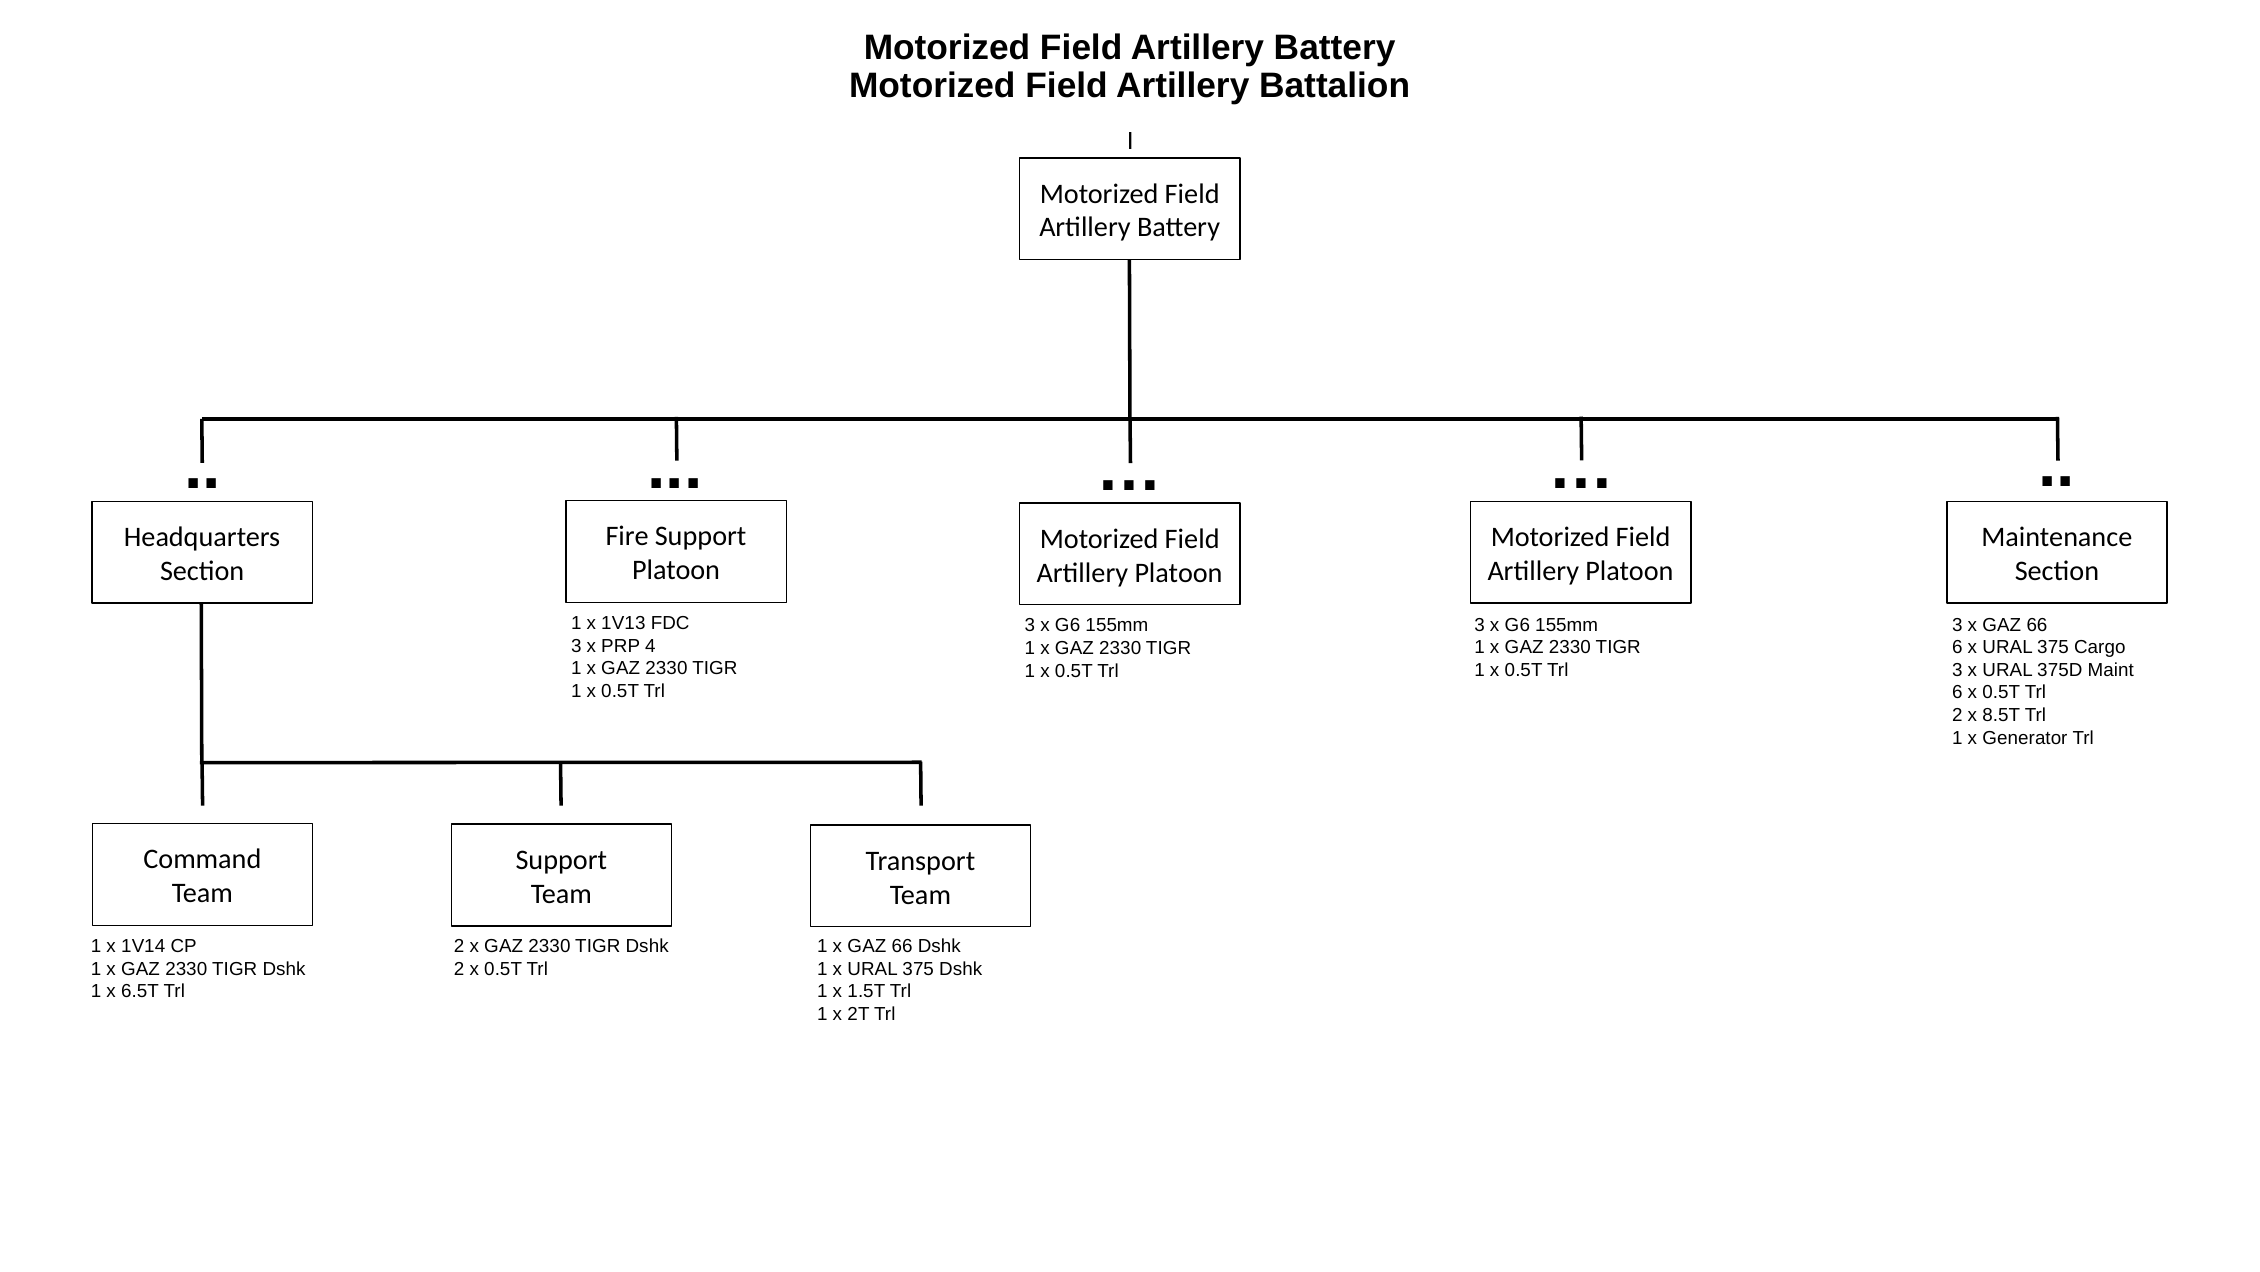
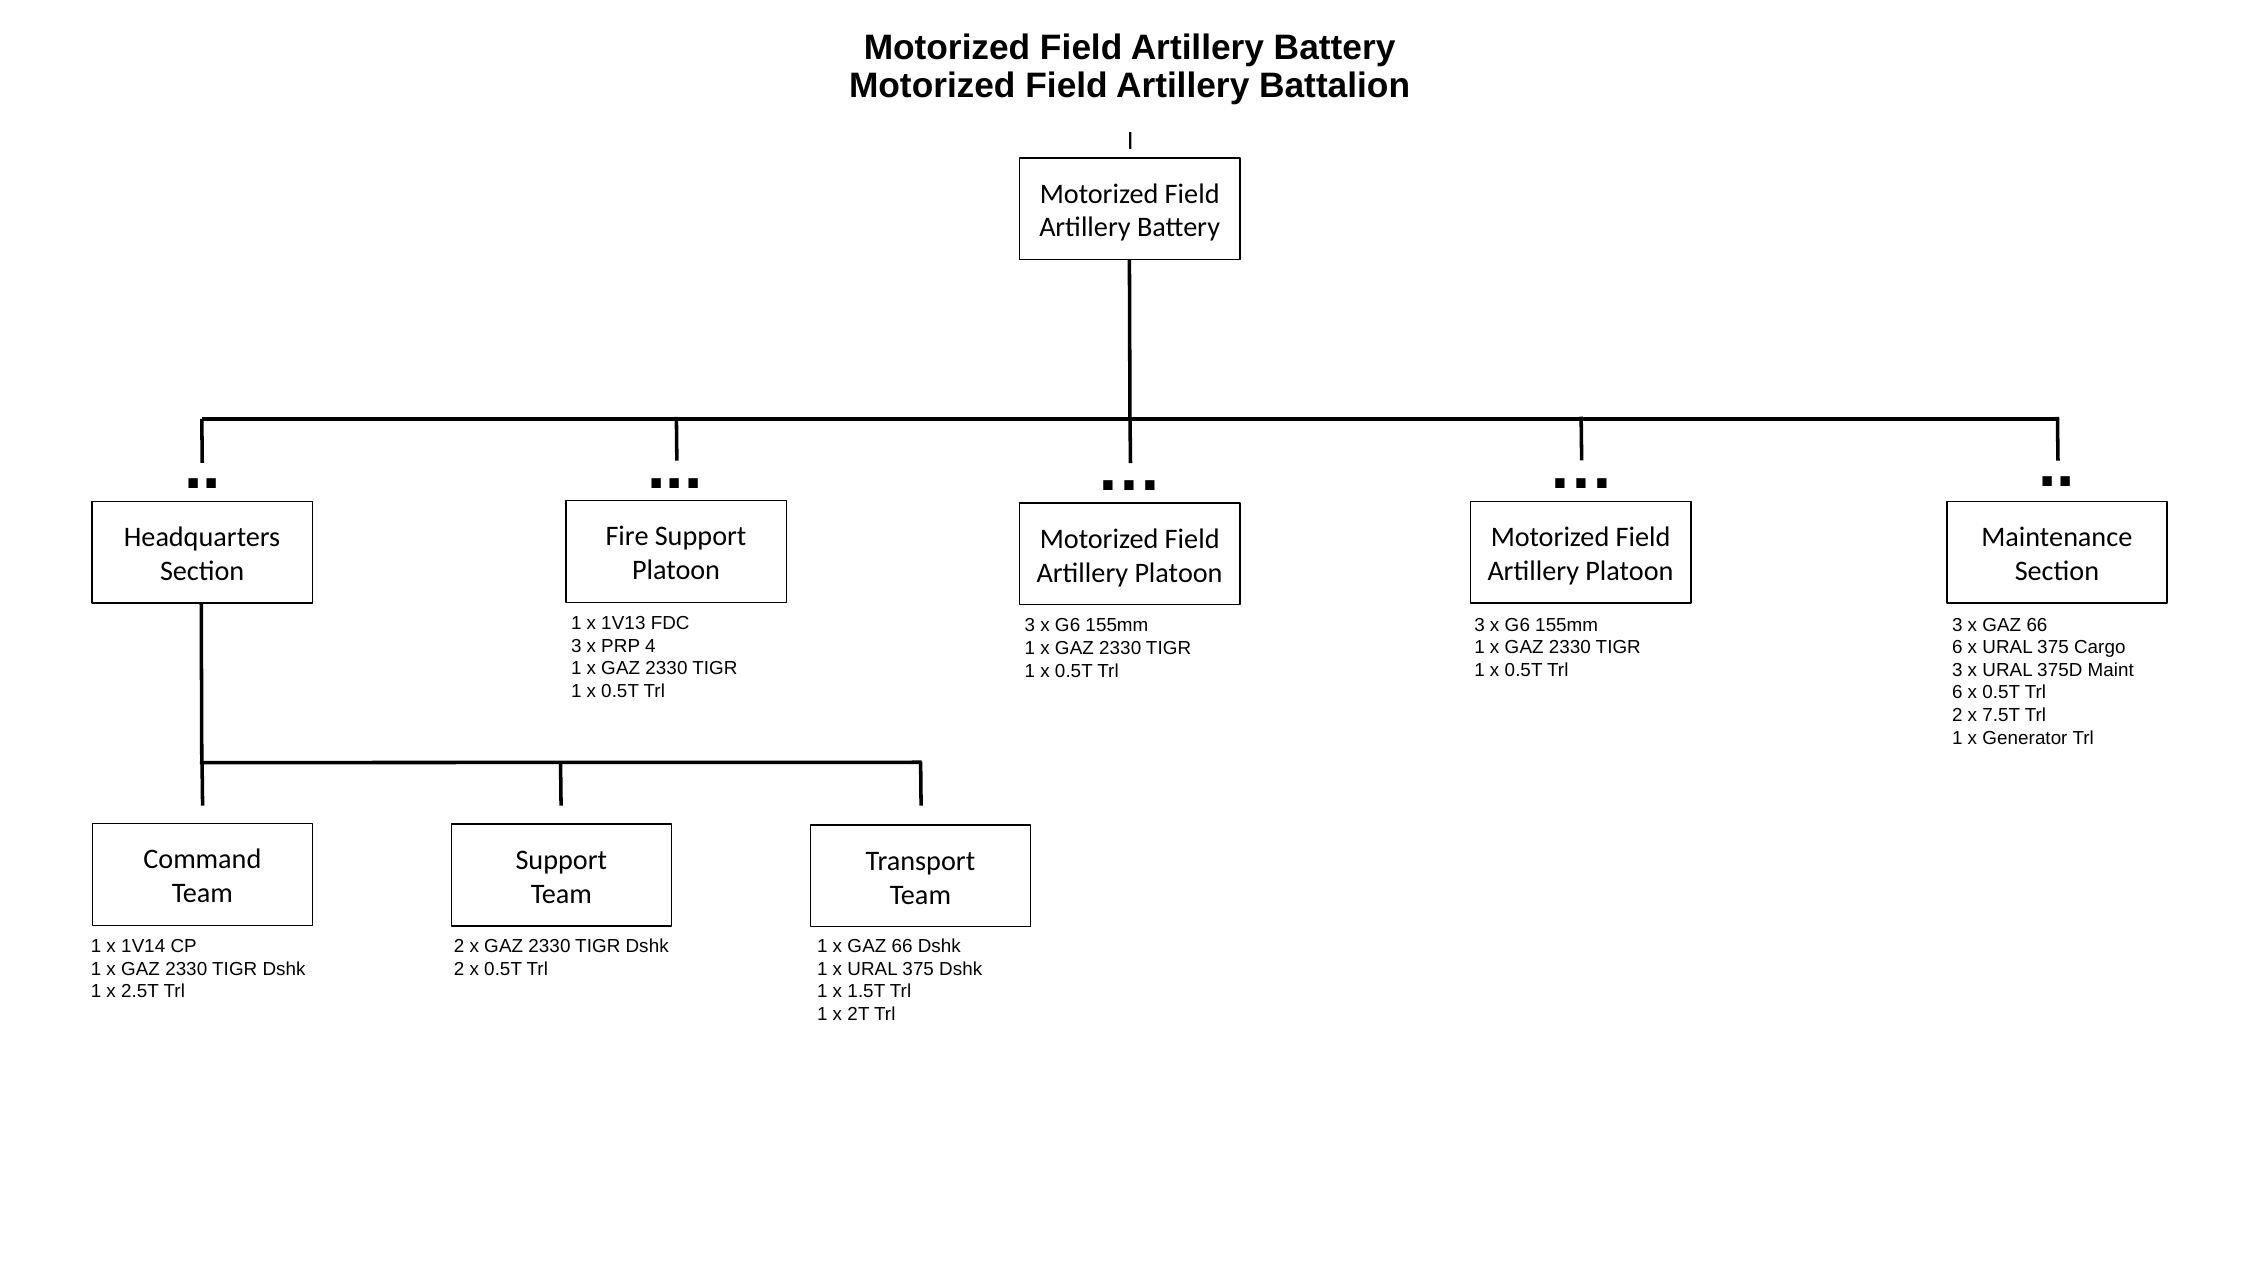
8.5T: 8.5T -> 7.5T (2001, 715)
6.5T: 6.5T -> 2.5T (140, 991)
